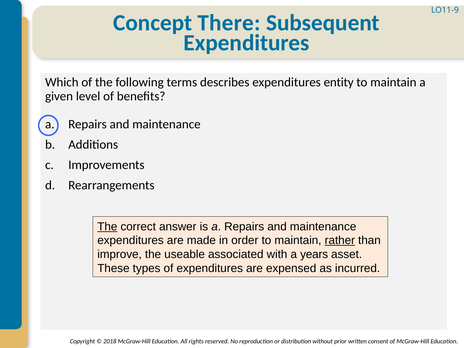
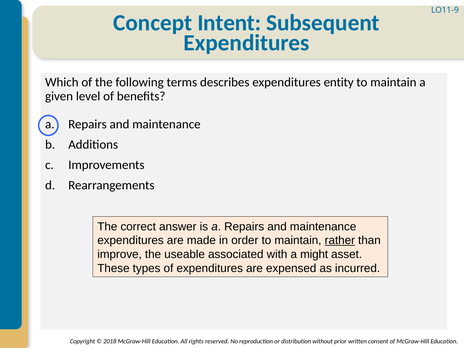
There: There -> Intent (229, 23)
The underline: present -> none (107, 227)
years: years -> might (314, 254)
